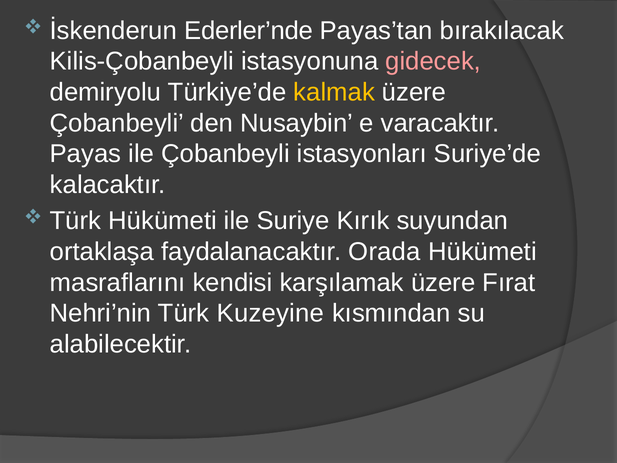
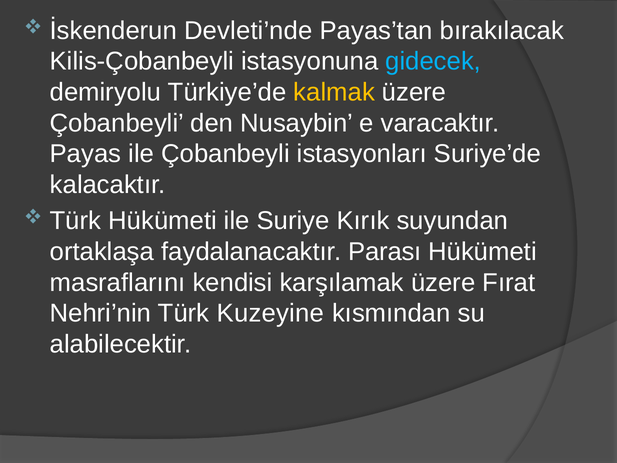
Ederler’nde: Ederler’nde -> Devleti’nde (248, 31)
gidecek colour: pink -> light blue (433, 61)
Orada: Orada -> Parası (385, 252)
